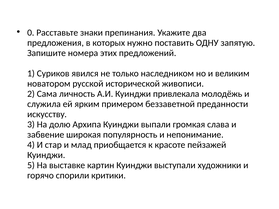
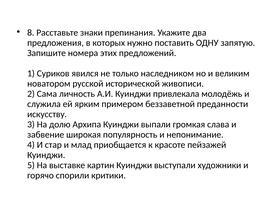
0: 0 -> 8 (31, 33)
